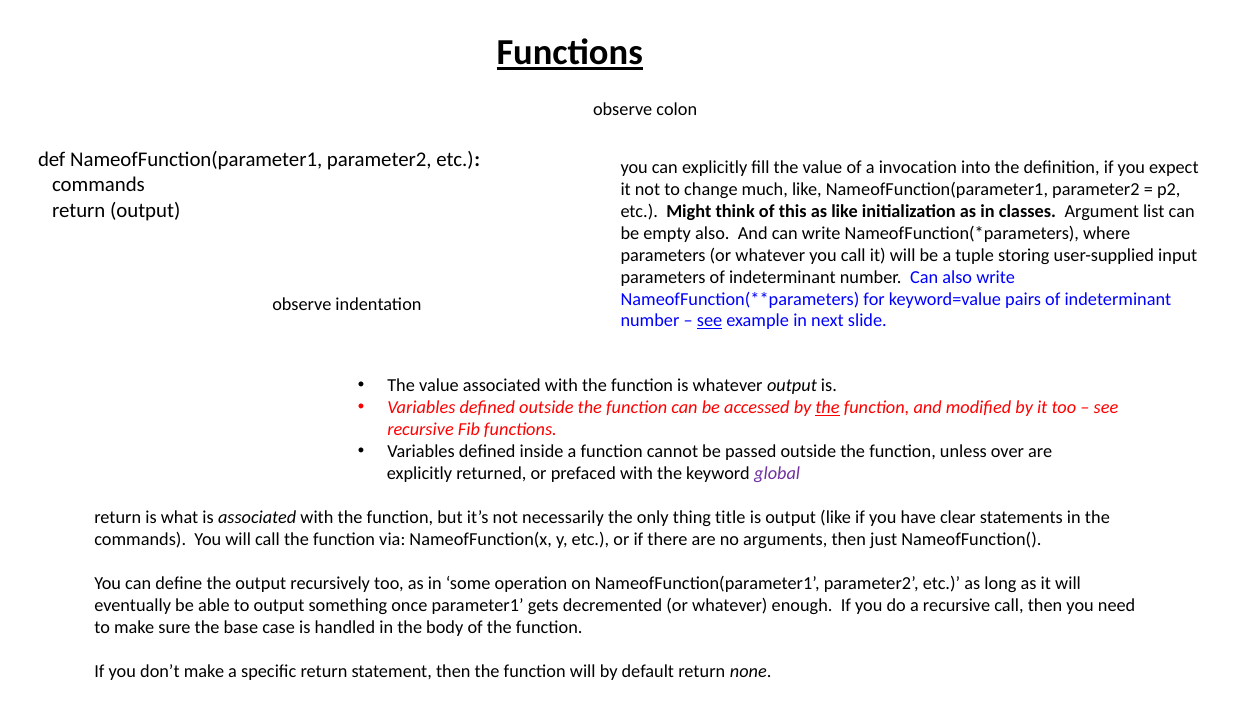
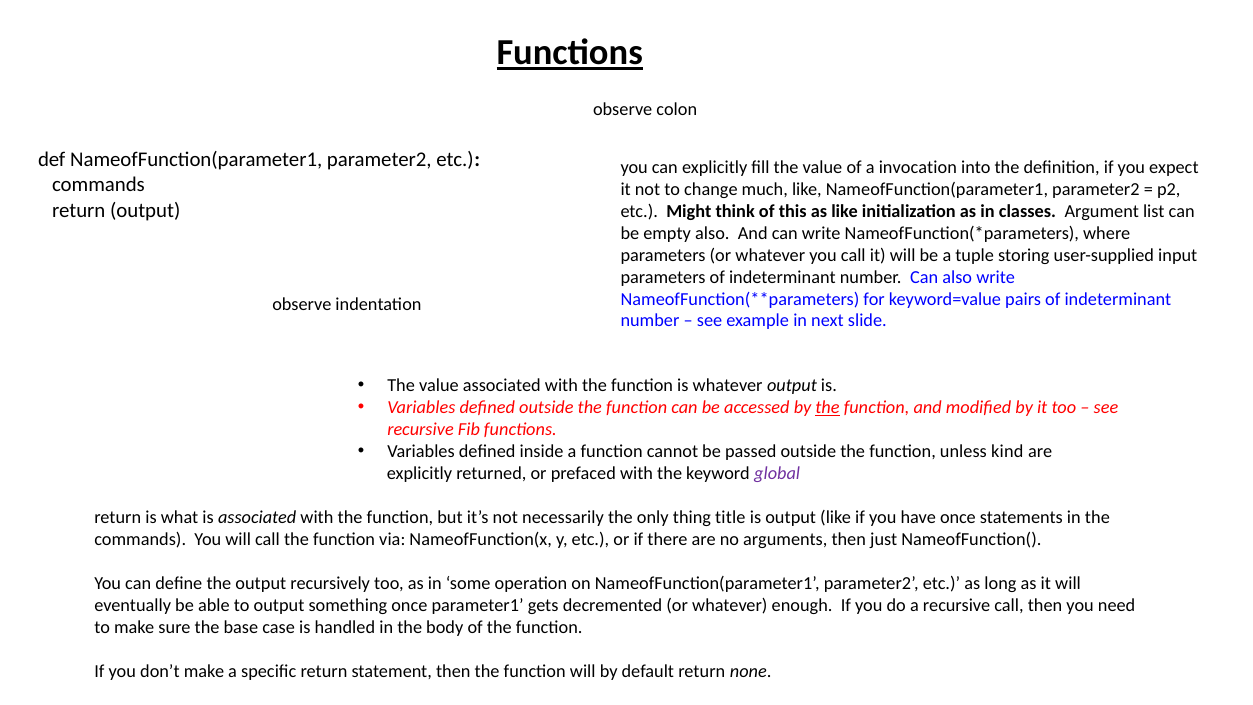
see underline: present -> none (710, 321)
over: over -> kind (1007, 451)
have clear: clear -> once (958, 517)
